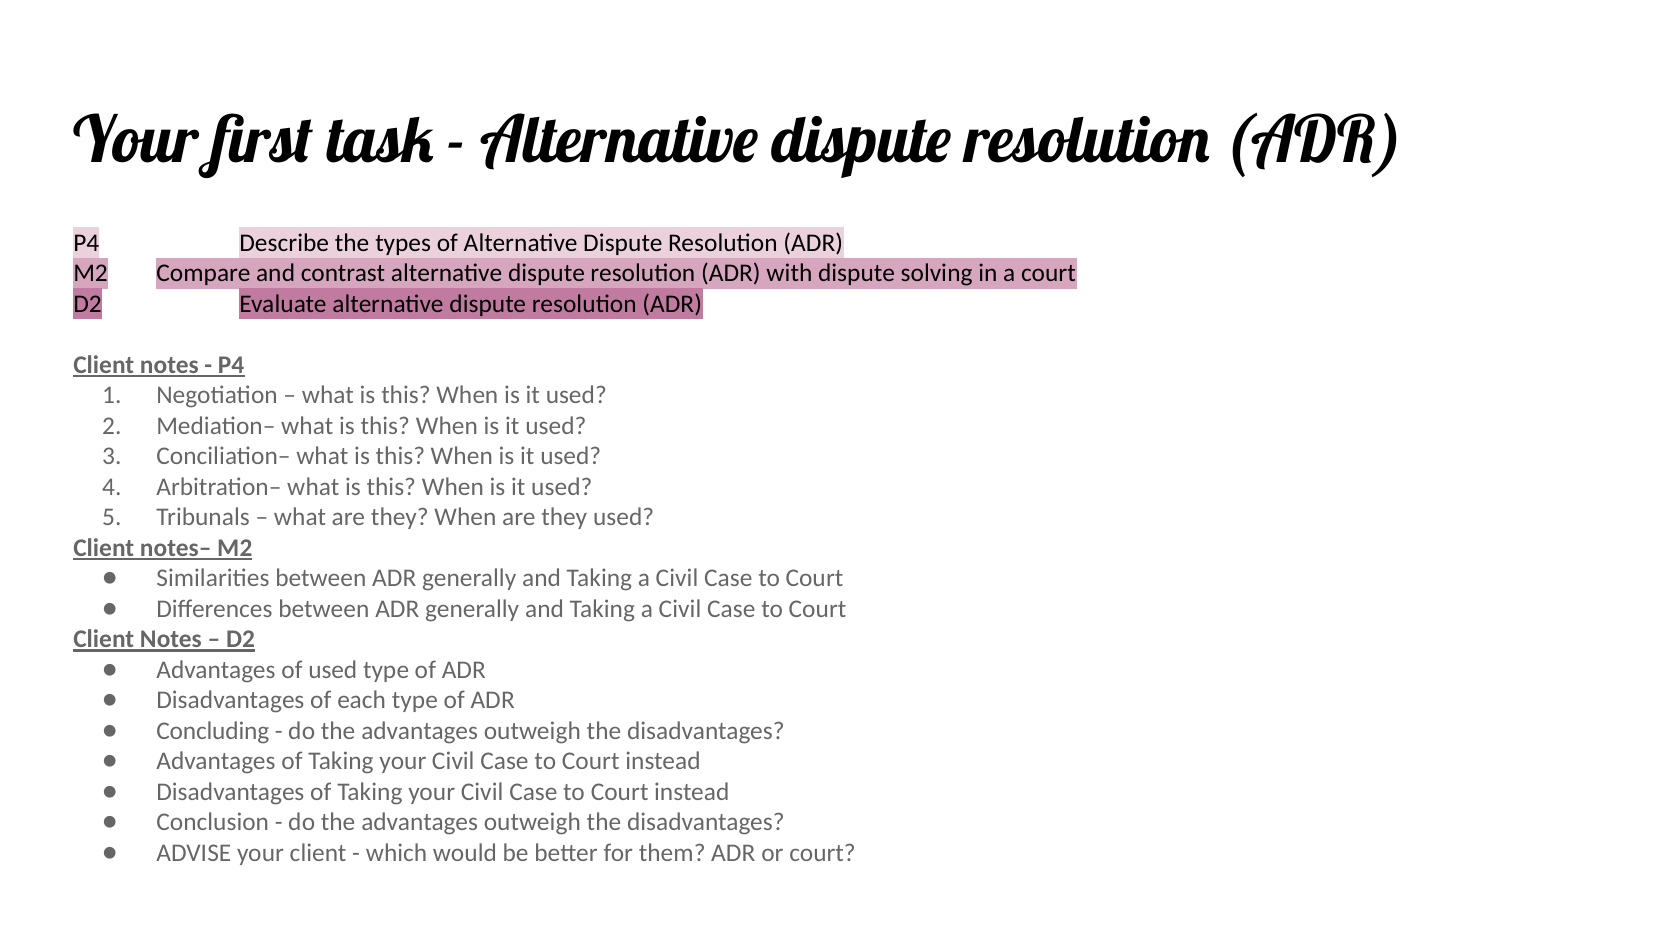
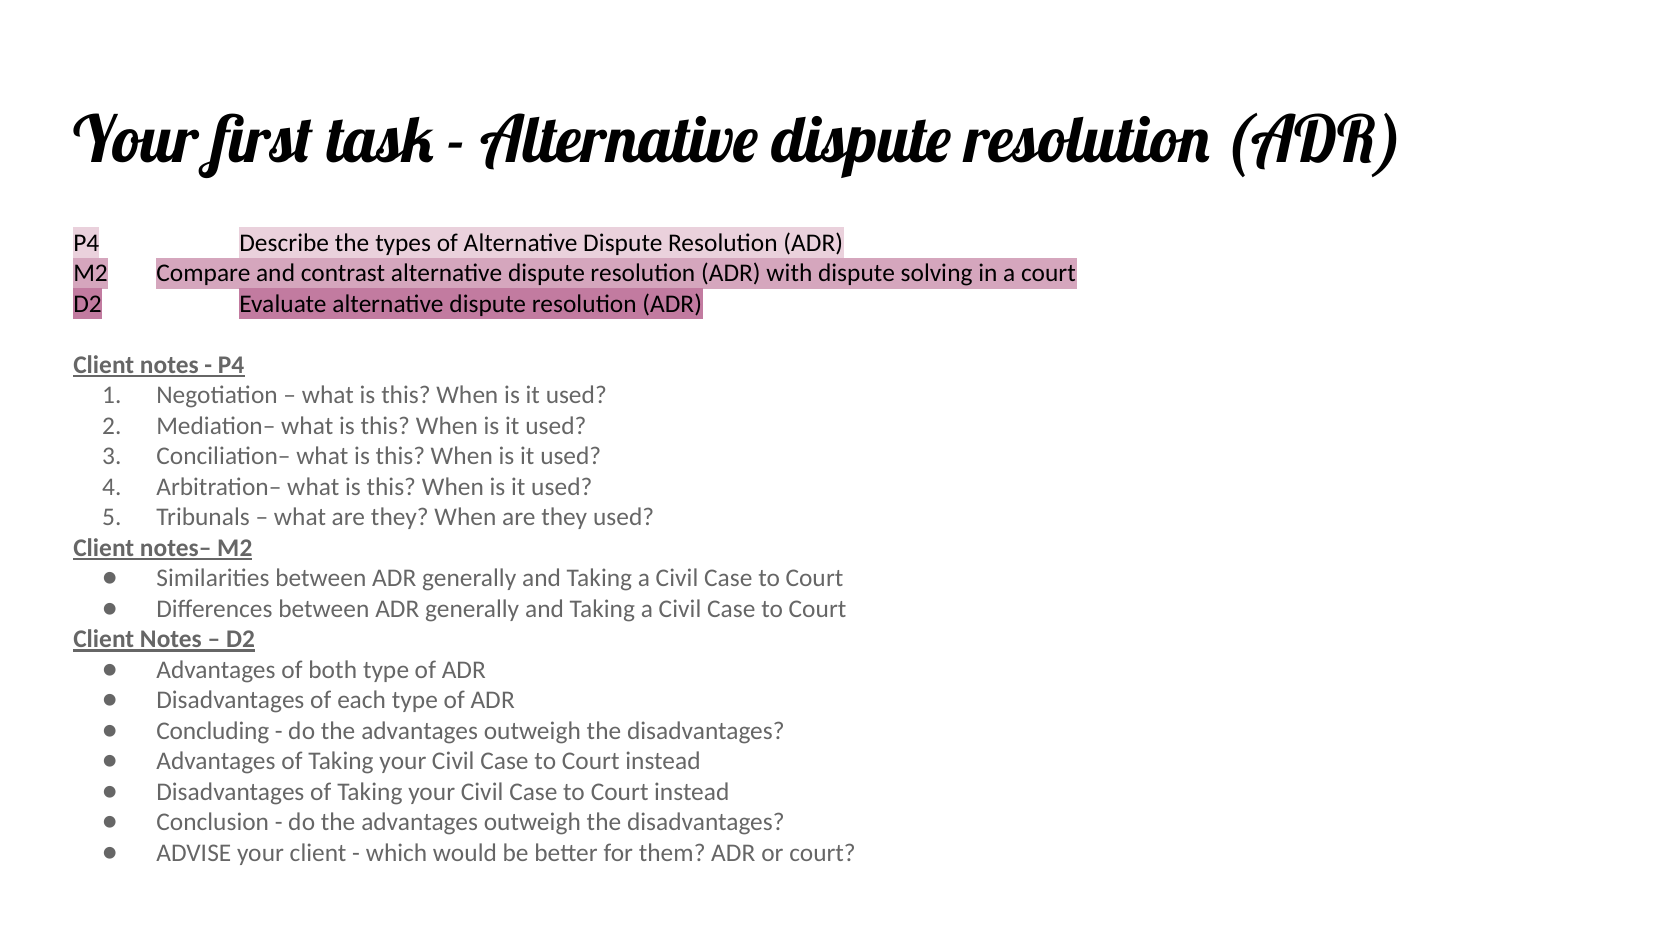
of used: used -> both (333, 670)
